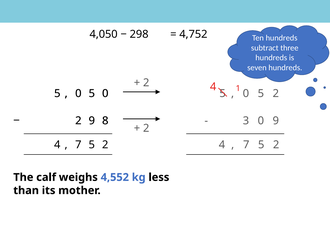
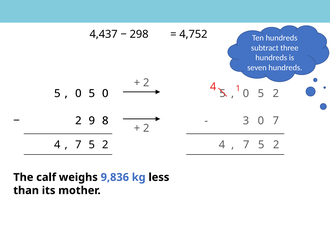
4,050: 4,050 -> 4,437 (104, 34)
0 9: 9 -> 7 (276, 121)
4,552: 4,552 -> 9,836 (115, 178)
